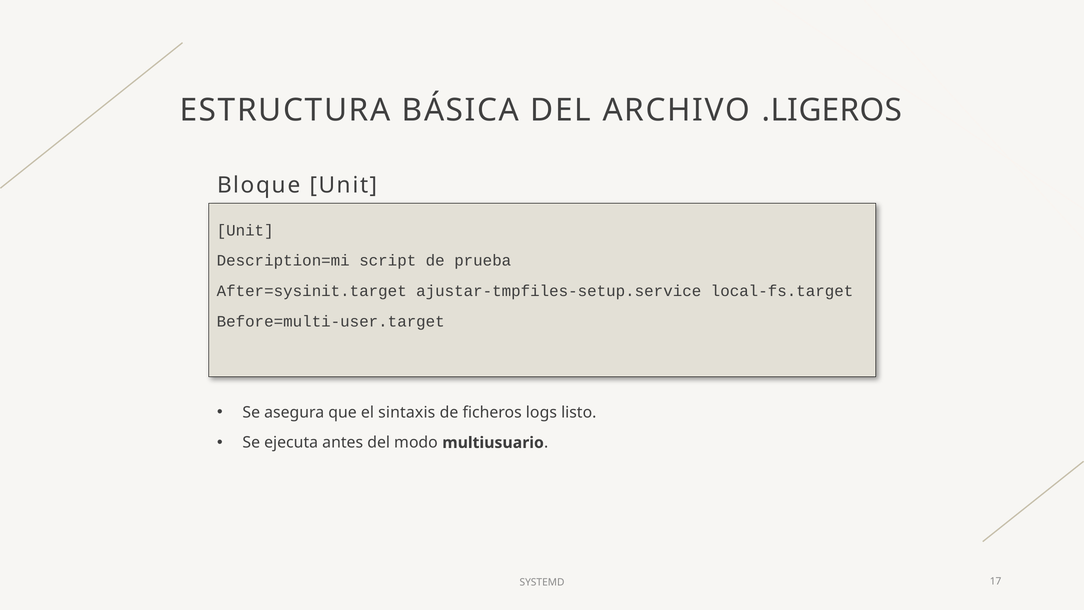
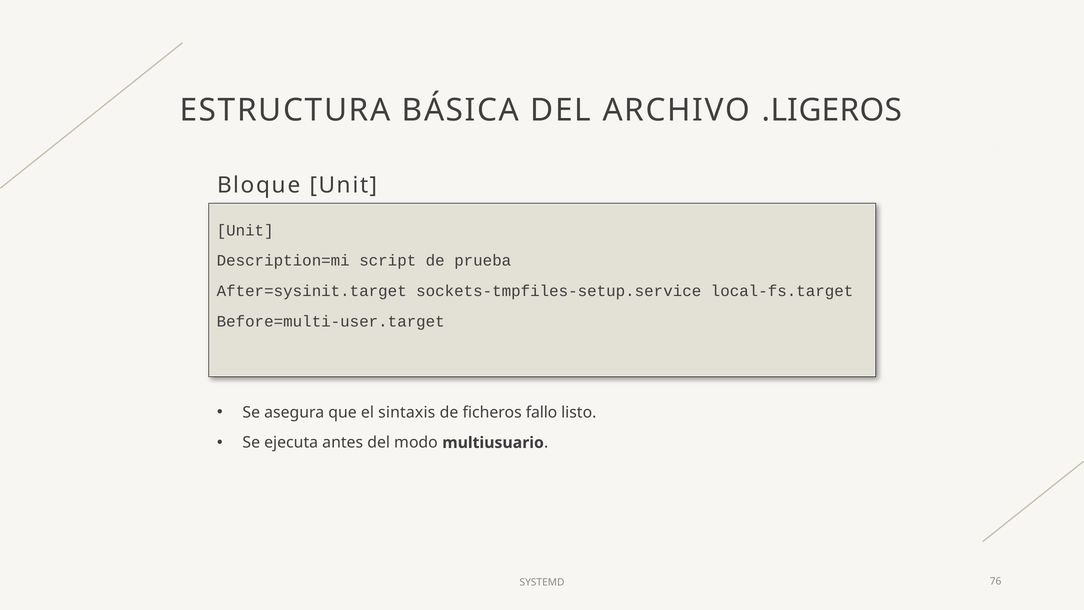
ajustar-tmpfiles-setup.service: ajustar-tmpfiles-setup.service -> sockets-tmpfiles-setup.service (559, 291)
logs: logs -> fallo (542, 412)
17: 17 -> 76 (996, 581)
